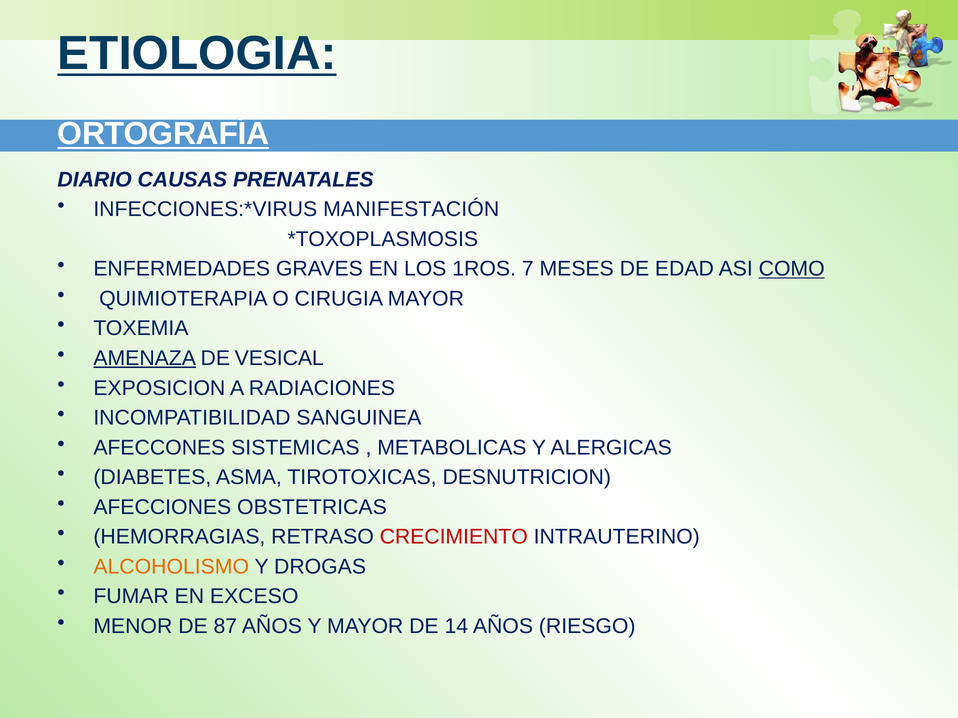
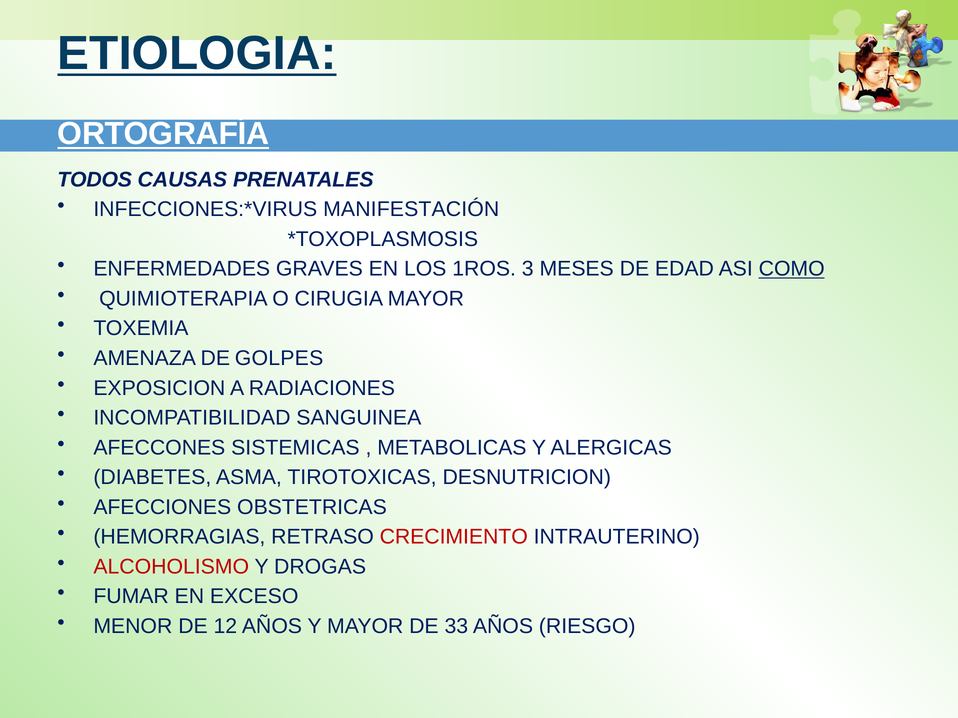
DIARIO: DIARIO -> TODOS (95, 180)
7: 7 -> 3 (528, 269)
AMENAZA underline: present -> none (145, 358)
VESICAL: VESICAL -> GOLPES (279, 358)
ALCOHOLISMO colour: orange -> red (171, 567)
87: 87 -> 12 (225, 627)
14: 14 -> 33 (456, 627)
